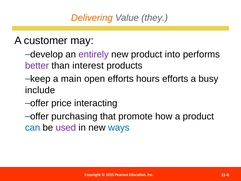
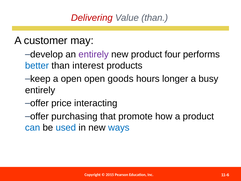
Delivering colour: orange -> red (92, 18)
Value they: they -> than (155, 18)
into: into -> four (173, 54)
better colour: purple -> blue (37, 66)
a main: main -> open (71, 79)
open efforts: efforts -> goods (121, 79)
hours efforts: efforts -> longer (175, 79)
include: include -> entirely (40, 90)
used colour: purple -> blue (66, 128)
